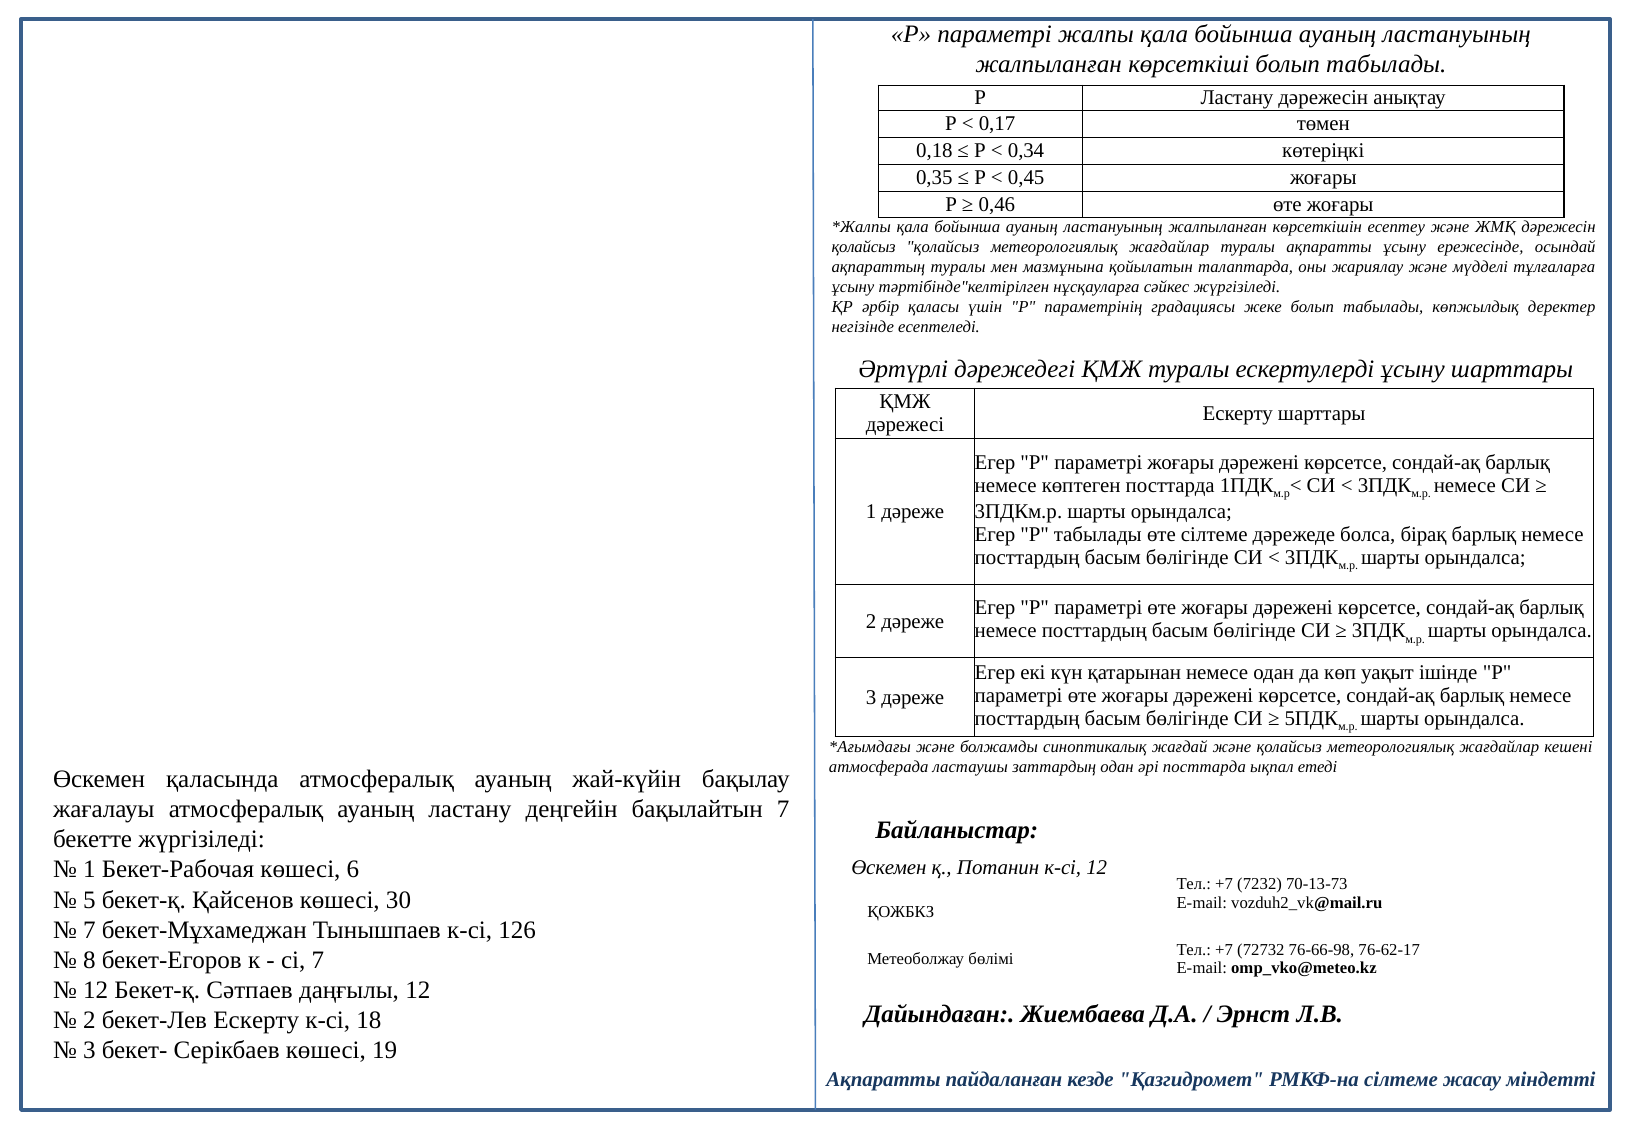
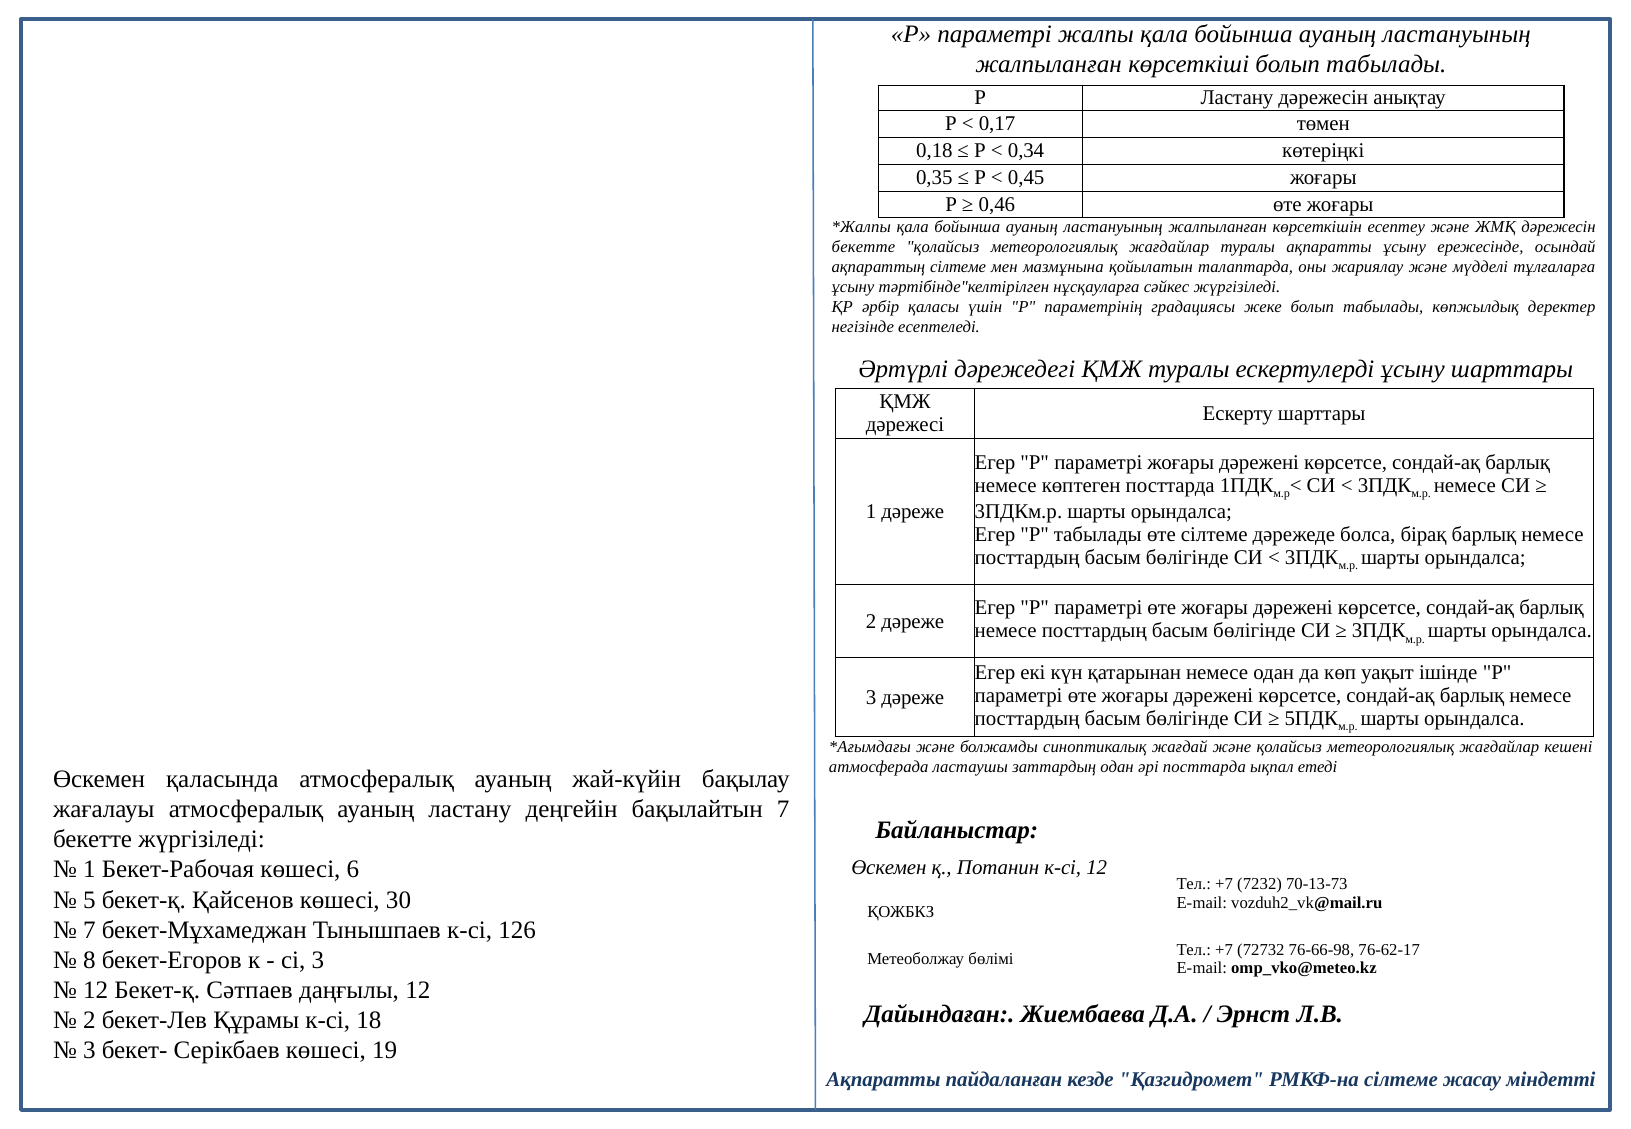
қолайсыз: қолайсыз -> бекетте (863, 247)
ақпараттың туралы: туралы -> сілтеме (958, 267)
сі 7: 7 -> 3 (318, 960)
бекет-Лев Ескерту: Ескерту -> Құрамы (256, 1020)
